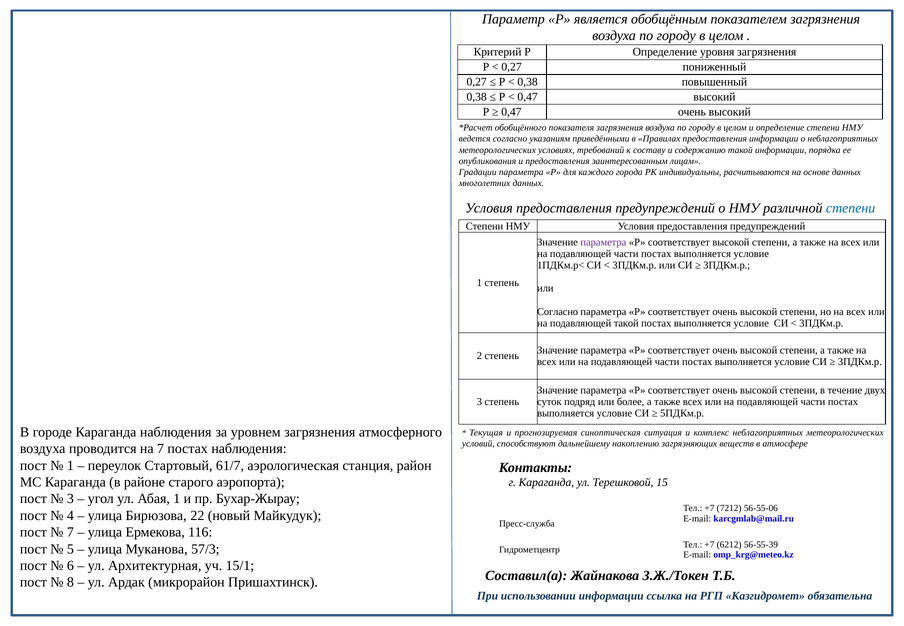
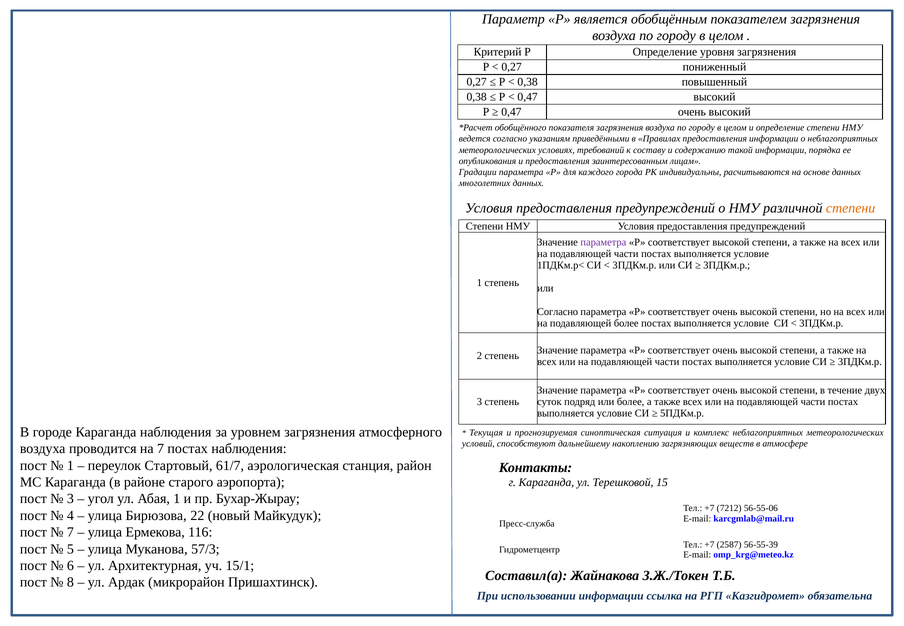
степени colour: blue -> orange (851, 208)
подавляющей такой: такой -> более (626, 323)
6212: 6212 -> 2587 (729, 544)
